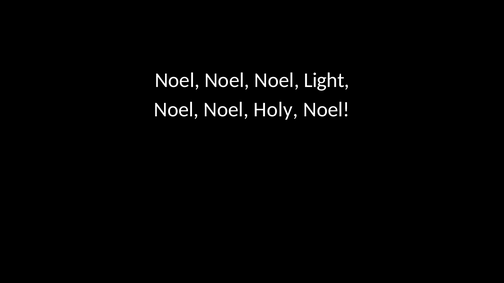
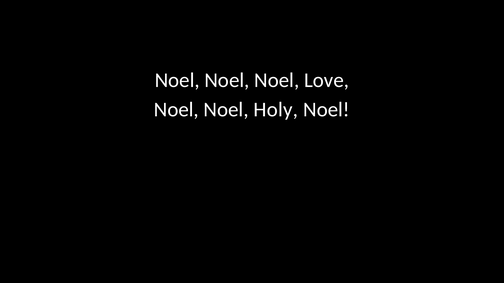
Light: Light -> Love (327, 80)
